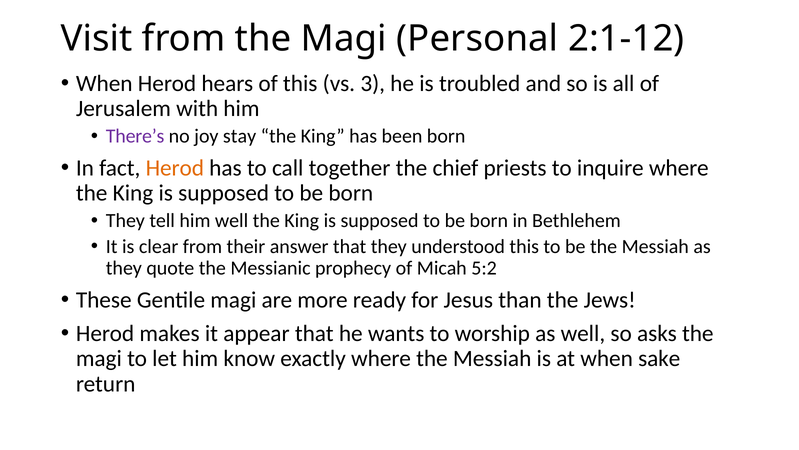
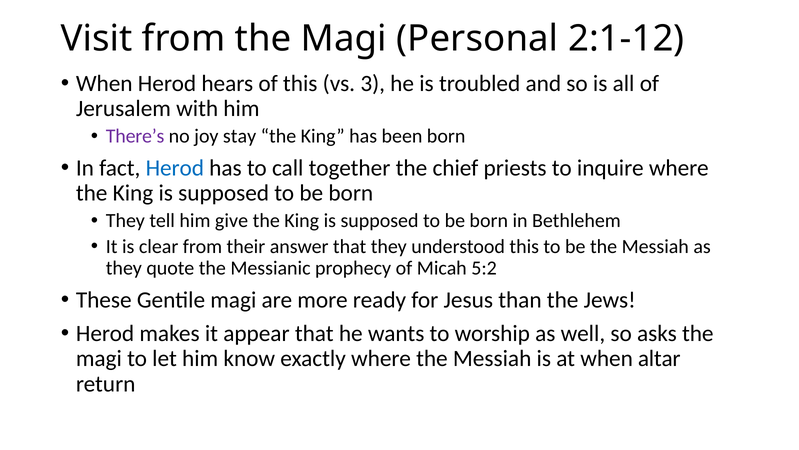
Herod colour: orange -> blue (175, 168)
him well: well -> give (232, 221)
sake: sake -> altar (659, 358)
